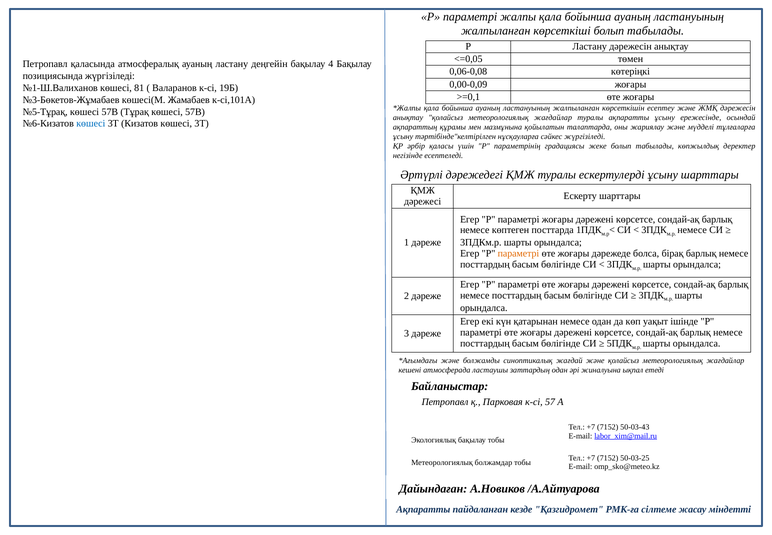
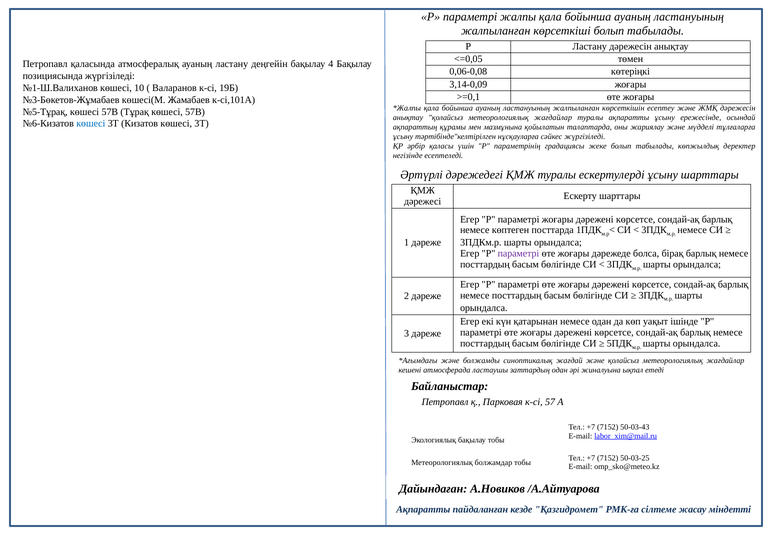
0,00-0,09: 0,00-0,09 -> 3,14-0,09 (468, 84)
81: 81 -> 10 (139, 88)
параметрі colour: orange -> purple (518, 253)
